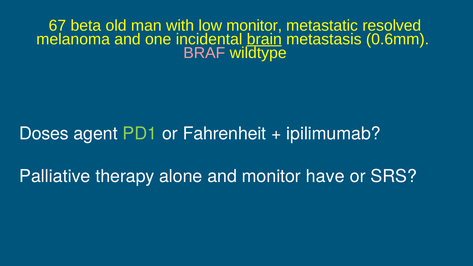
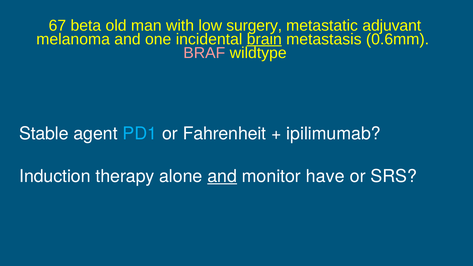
low monitor: monitor -> surgery (254, 26)
resolved: resolved -> adjuvant (392, 26)
Doses: Doses -> Stable (44, 134)
PD1 colour: light green -> light blue (140, 134)
Palliative: Palliative -> Induction (55, 176)
and underline: none -> present (222, 176)
